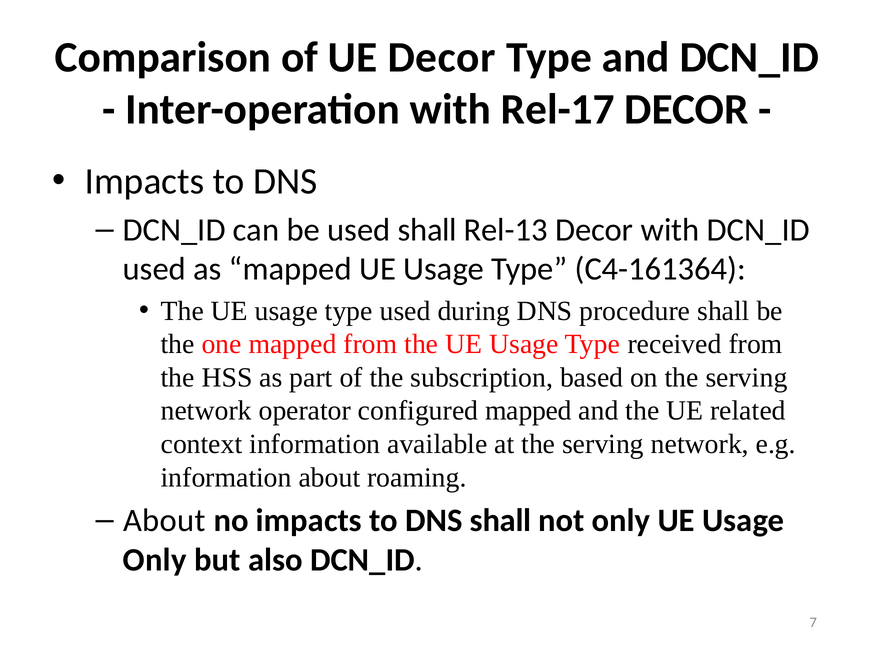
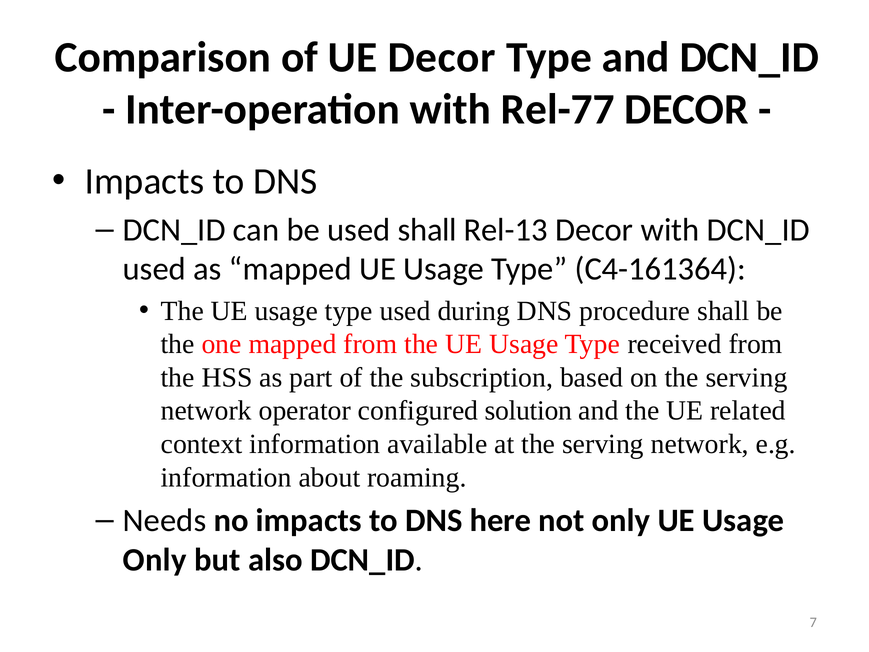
Rel-17: Rel-17 -> Rel-77 (558, 110)
configured mapped: mapped -> solution (528, 411)
About: About -> Needs (165, 521)
DNS shall: shall -> here (501, 521)
